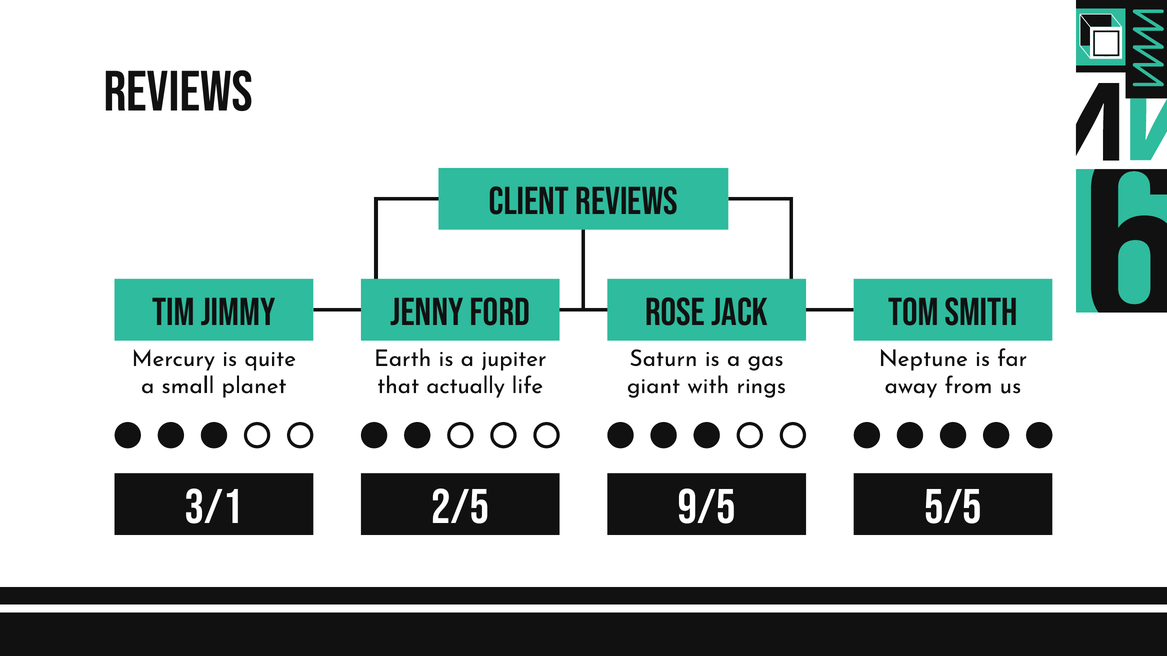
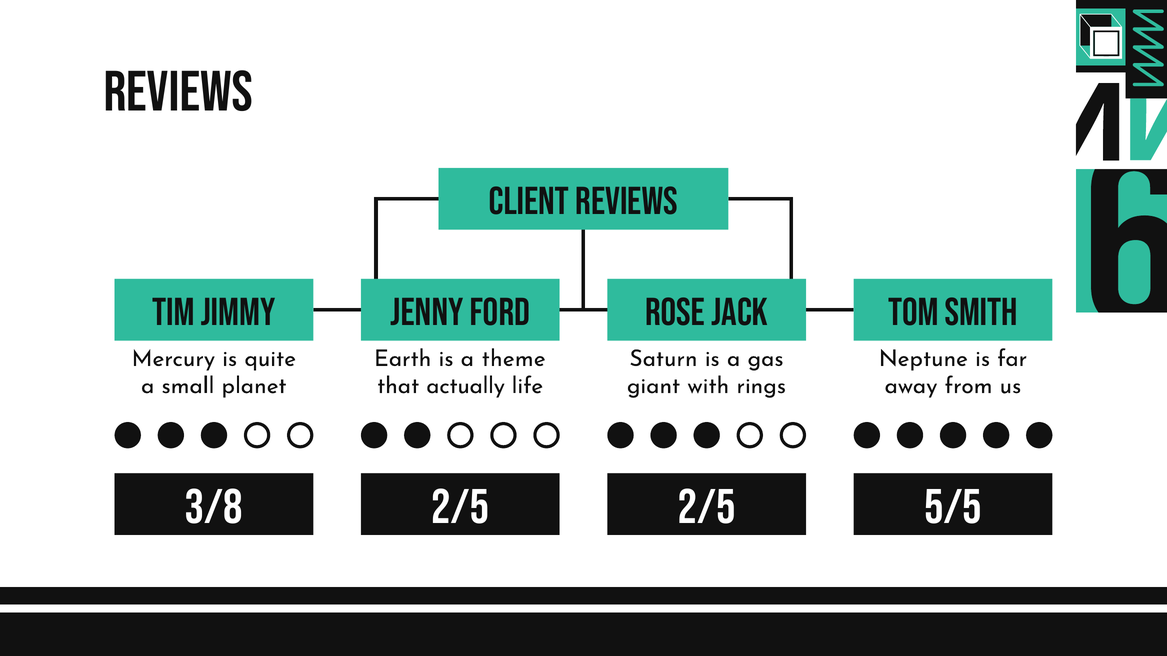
jupiter: jupiter -> theme (514, 359)
3/1: 3/1 -> 3/8 (214, 508)
2/5 9/5: 9/5 -> 2/5 (707, 508)
